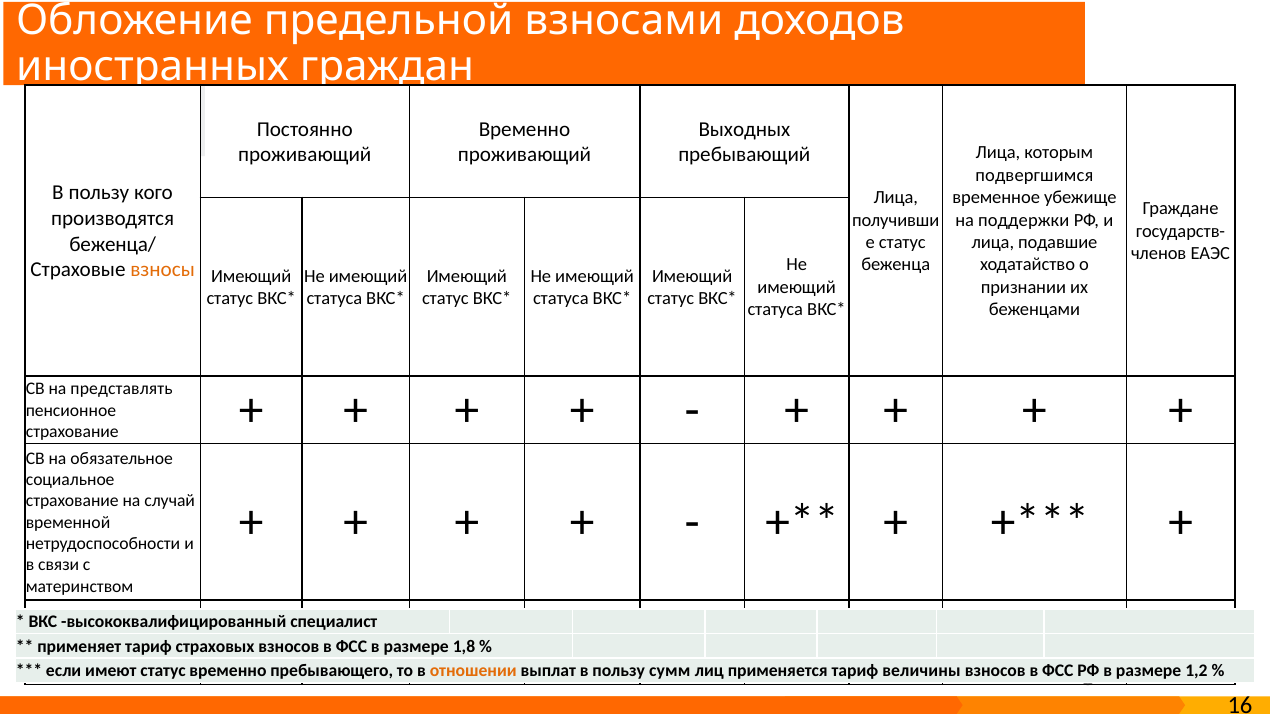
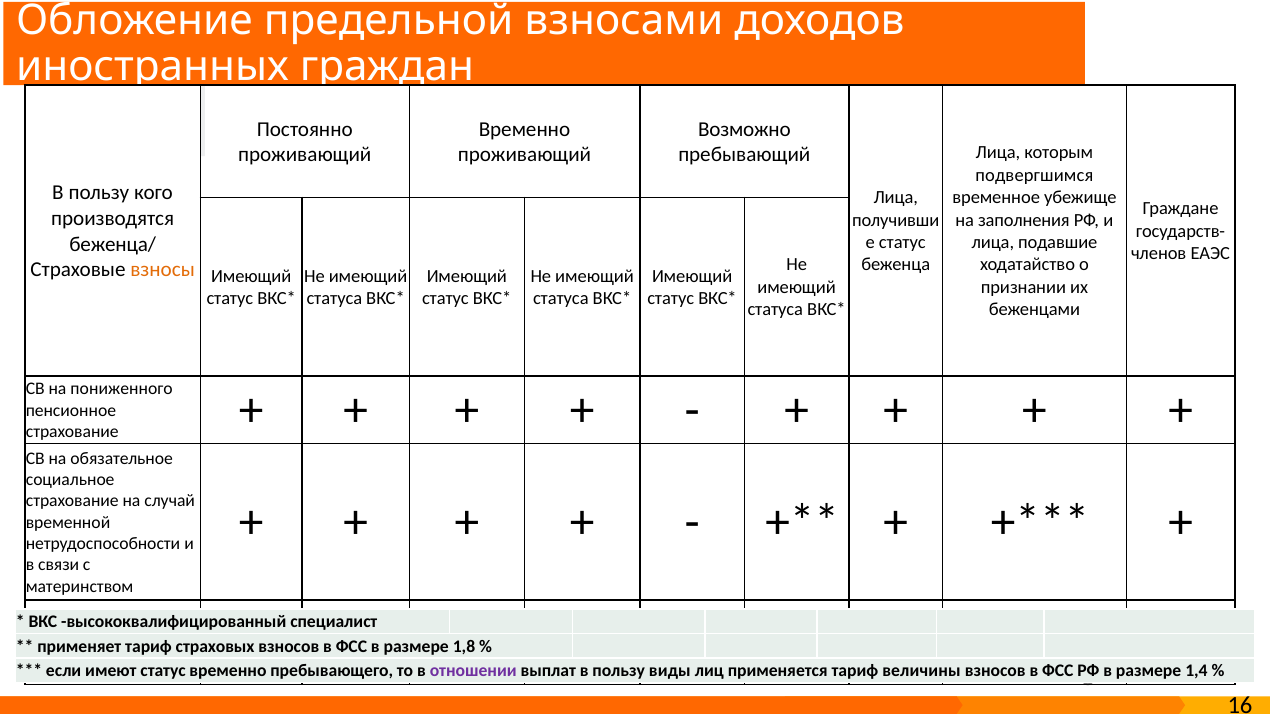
Выходных: Выходных -> Возможно (744, 129)
поддержки: поддержки -> заполнения (1024, 220)
представлять: представлять -> пониженного (122, 389)
отношении colour: orange -> purple (473, 671)
сумм: сумм -> виды (670, 671)
1,2: 1,2 -> 1,4 (1196, 671)
